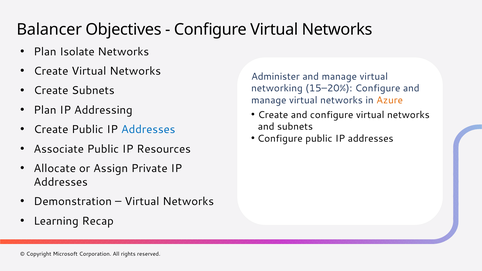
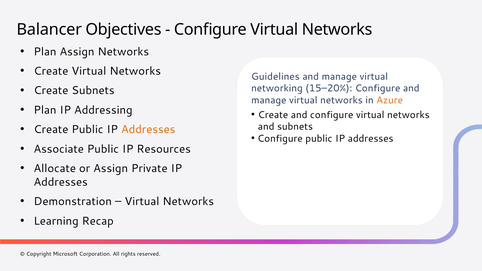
Plan Isolate: Isolate -> Assign (77, 52)
Administer: Administer -> Guidelines (275, 77)
Addresses colour: blue -> orange (148, 130)
